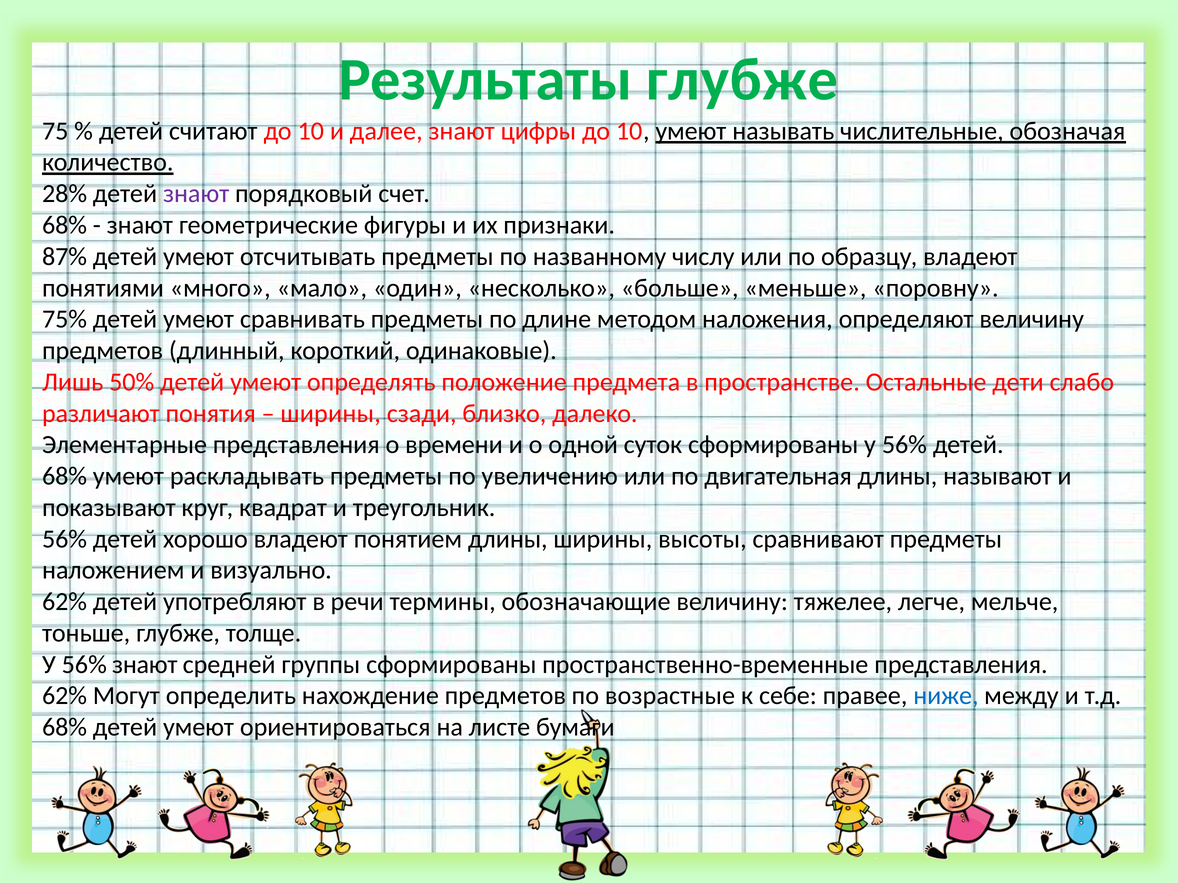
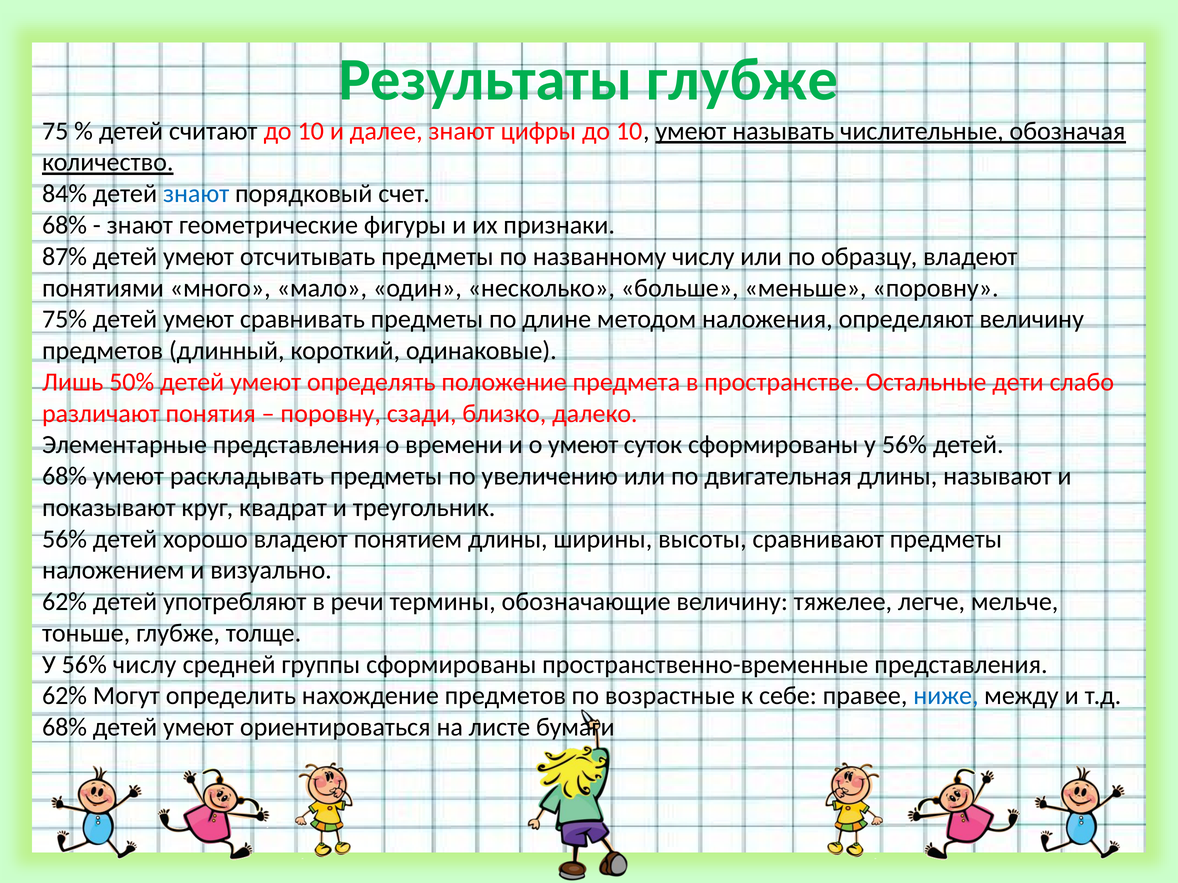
28%: 28% -> 84% (65, 194)
знают colour: purple -> blue (196, 194)
ширины: ширины -> поровну (331, 414)
о одной: одной -> умеют (583, 445)
56% знают: знают -> числу (145, 665)
